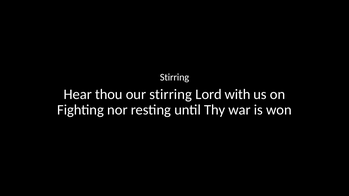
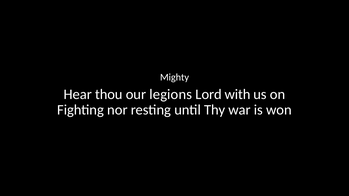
Stirring: Stirring -> Mighty (175, 77)
our stirring: stirring -> legions (171, 94)
